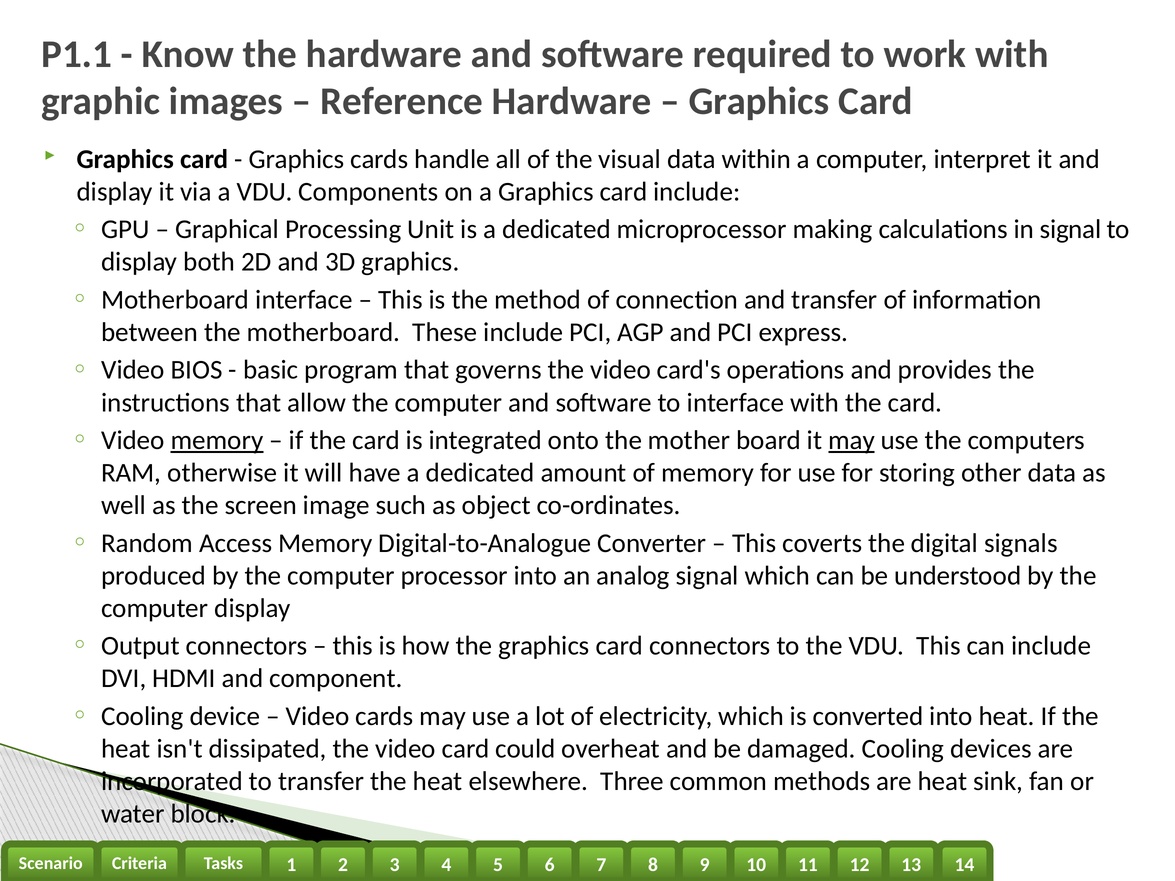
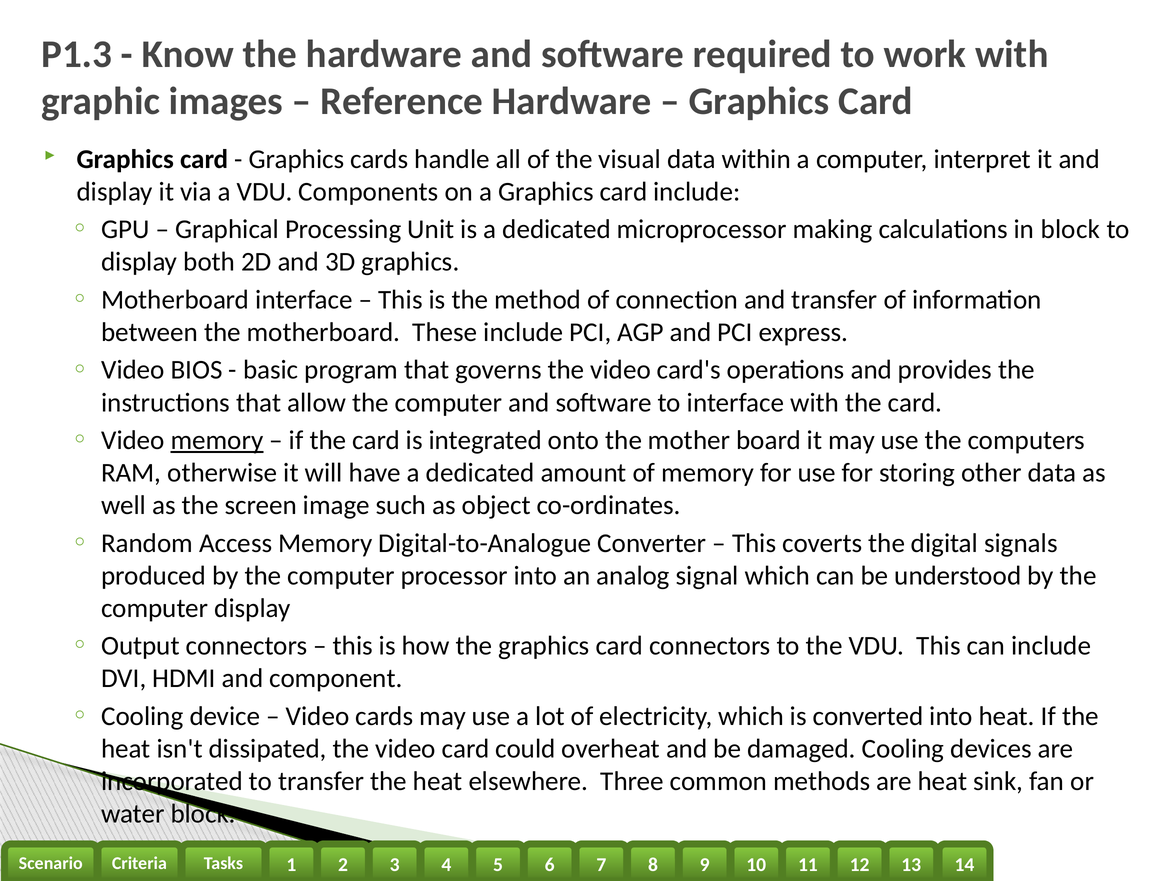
P1.1: P1.1 -> P1.3 (77, 54)
in signal: signal -> block (1070, 230)
may underline: present -> none (852, 440)
